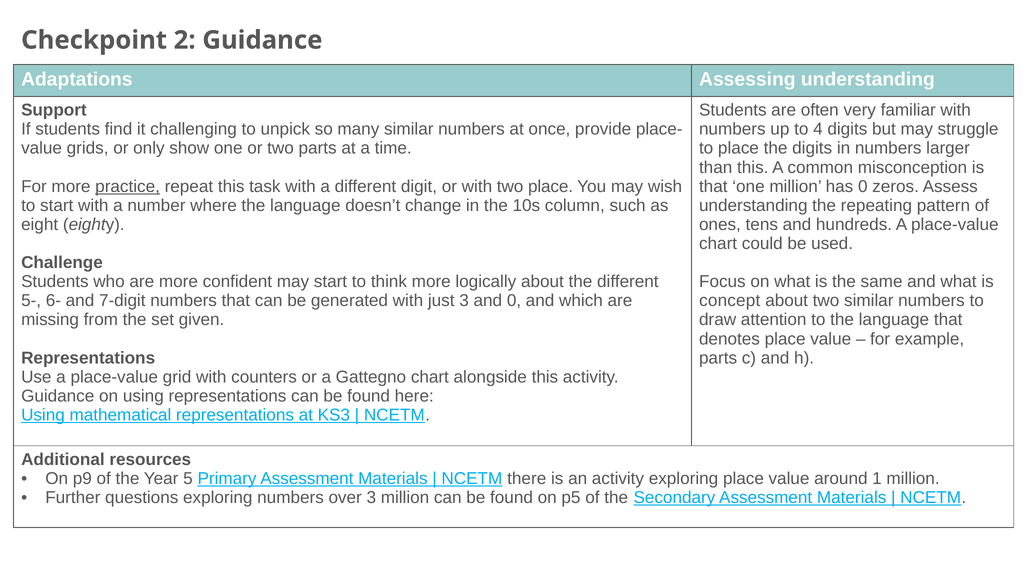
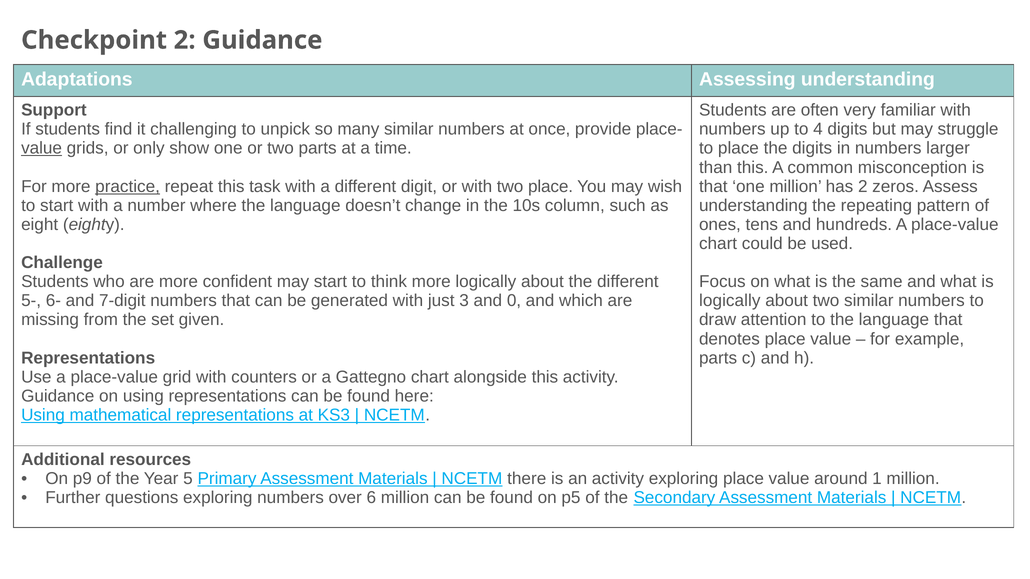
value underline: none -> present (42, 148)
has 0: 0 -> 2 (863, 187)
concept: concept -> logically (730, 301)
over 3: 3 -> 6 (371, 498)
